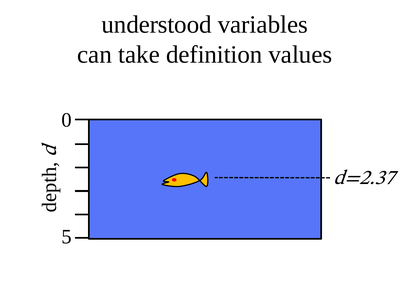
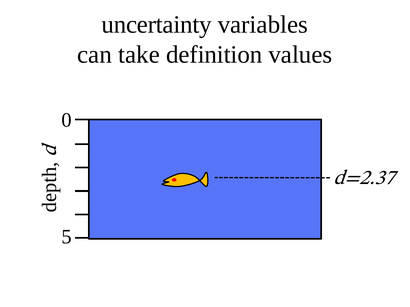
understood: understood -> uncertainty (157, 25)
